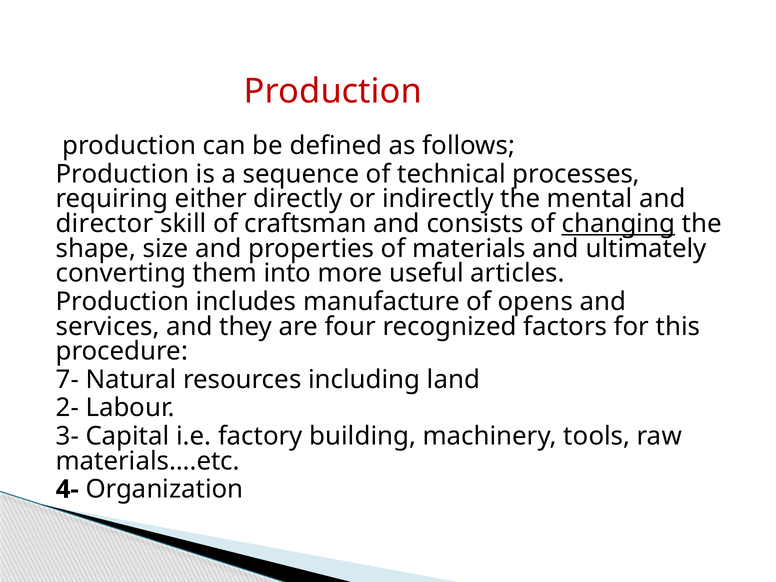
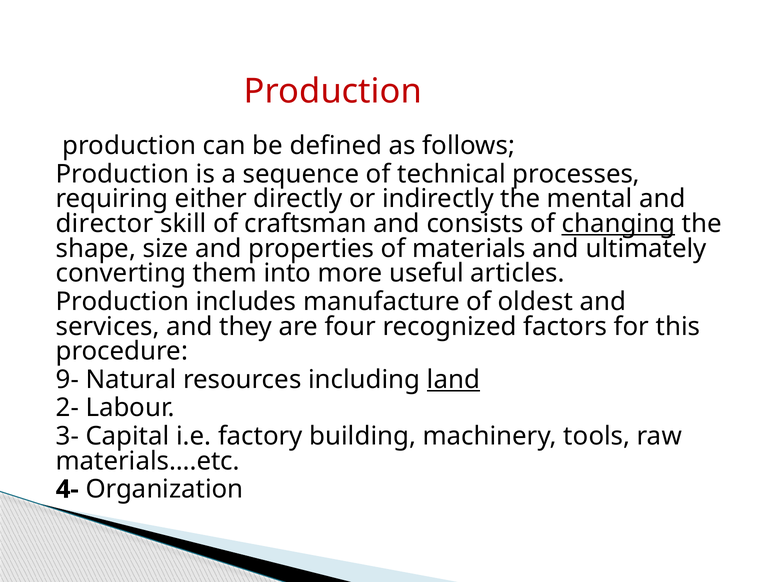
opens: opens -> oldest (535, 302)
7-: 7- -> 9- (67, 380)
land underline: none -> present (453, 380)
